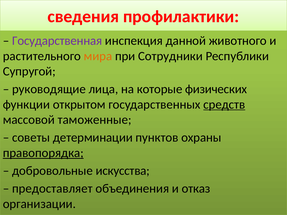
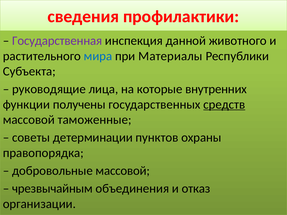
мира colour: orange -> blue (98, 56)
Сотрудники: Сотрудники -> Материалы (170, 56)
Супругой: Супругой -> Субъекта (29, 71)
физических: физических -> внутренних (216, 89)
открытом: открытом -> получены (79, 105)
правопорядка underline: present -> none (43, 153)
добровольные искусства: искусства -> массовой (123, 171)
предоставляет: предоставляет -> чрезвычайным (52, 189)
